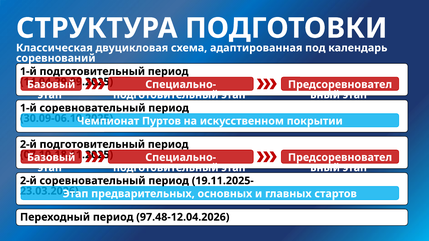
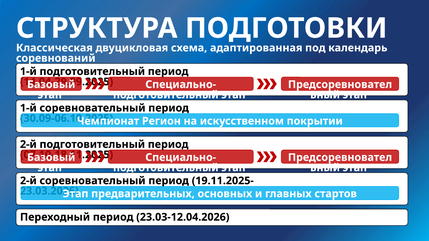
Пуртов: Пуртов -> Регион (161, 121)
97.48-12.04.2026: 97.48-12.04.2026 -> 23.03-12.04.2026 (183, 217)
